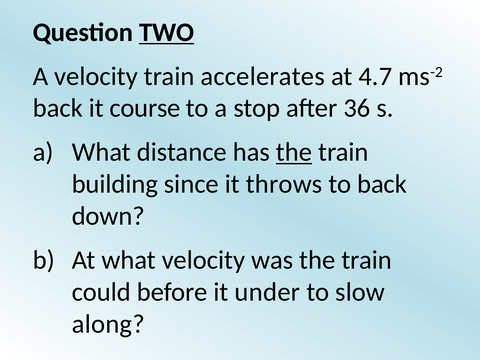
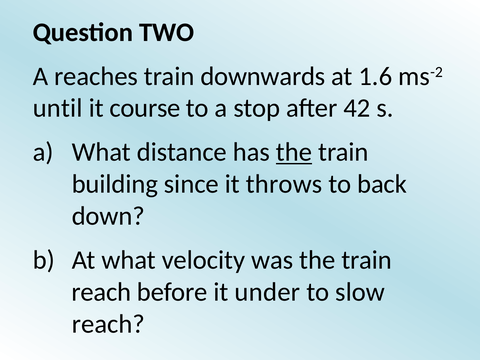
TWO underline: present -> none (167, 32)
A velocity: velocity -> reaches (96, 76)
accelerates: accelerates -> downwards (263, 76)
4.7: 4.7 -> 1.6 (375, 76)
back: back -> until (58, 108)
36: 36 -> 42 (357, 108)
could: could -> reach (101, 292)
along: along -> reach (108, 324)
